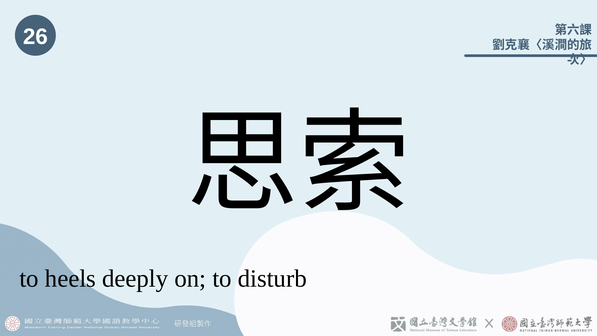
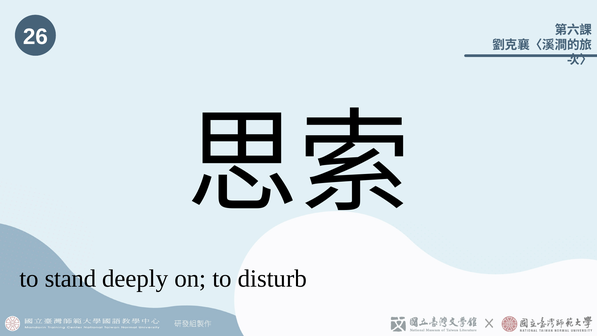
heels: heels -> stand (71, 279)
